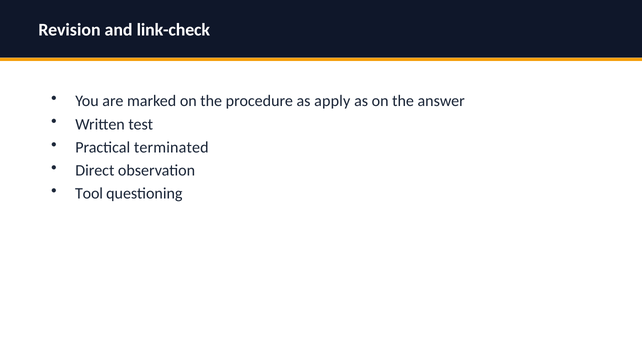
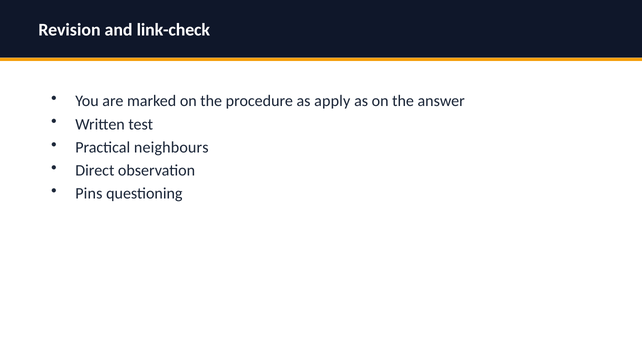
terminated: terminated -> neighbours (171, 147)
Tool: Tool -> Pins (89, 194)
